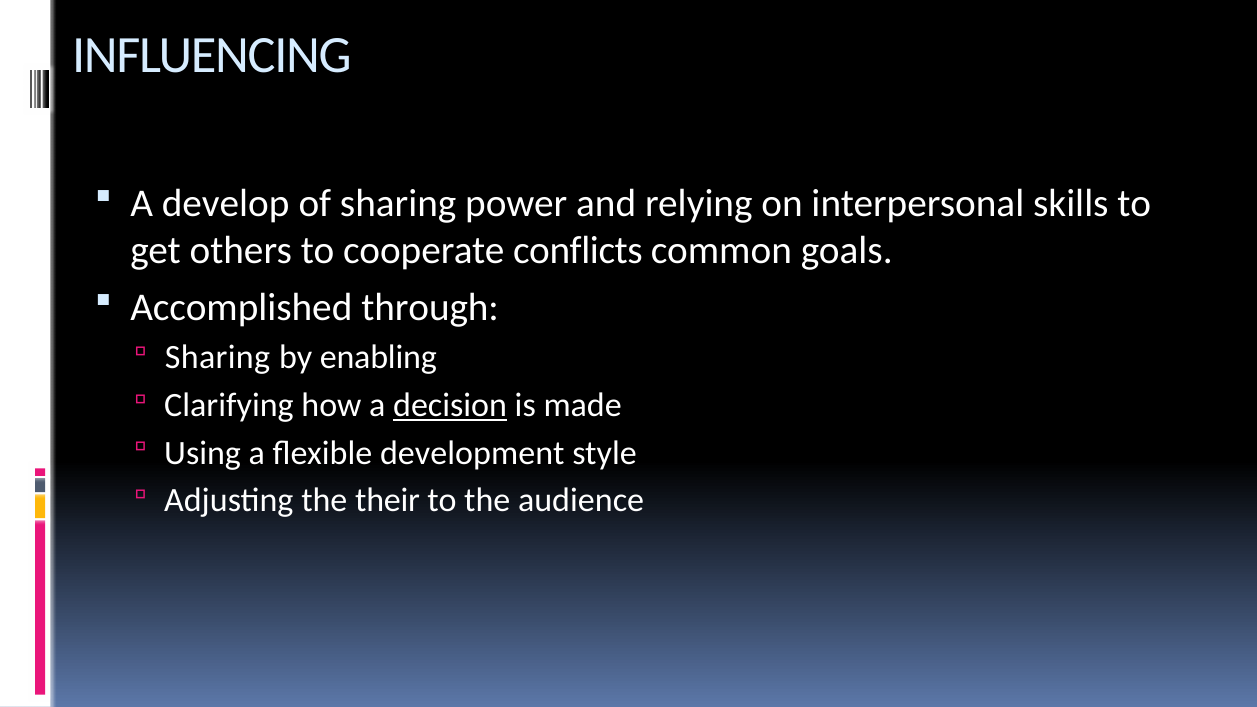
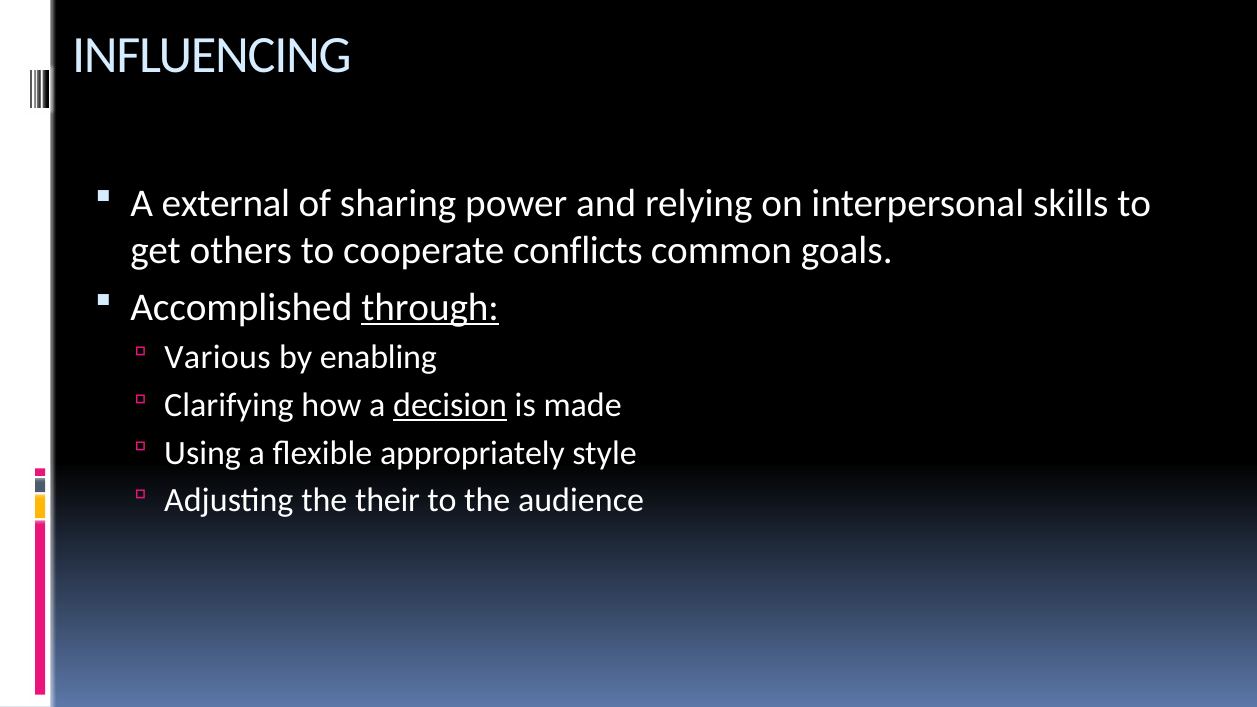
develop: develop -> external (226, 204)
through underline: none -> present (430, 307)
Sharing: Sharing -> Various (218, 358)
development: development -> appropriately (472, 453)
